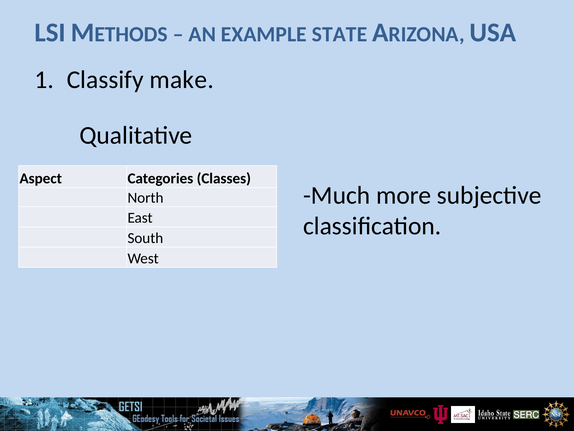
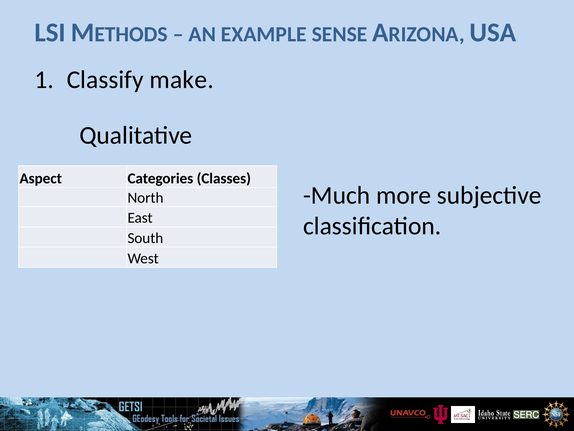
STATE: STATE -> SENSE (340, 34)
